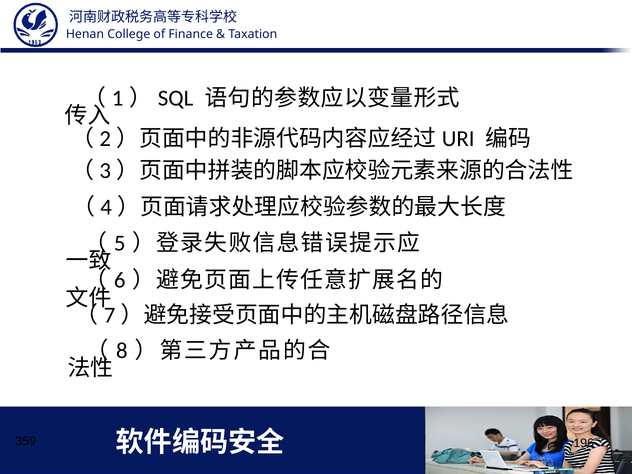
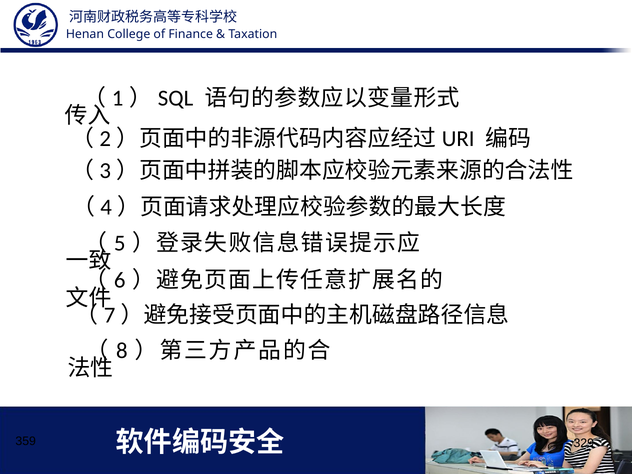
196: 196 -> 329 (584, 443)
